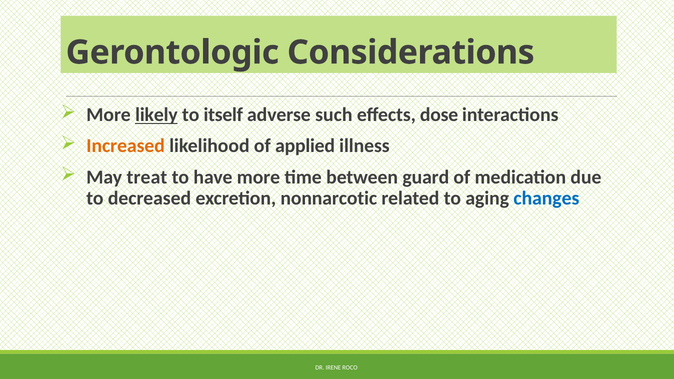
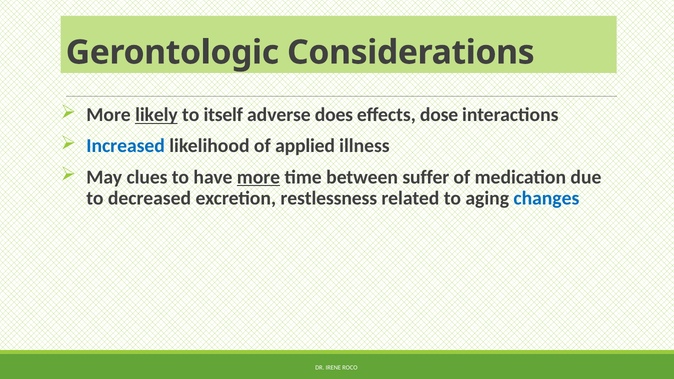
such: such -> does (334, 115)
Increased colour: orange -> blue (126, 146)
treat: treat -> clues (147, 177)
more underline: none -> present (258, 177)
guard: guard -> suffer (426, 177)
nonnarcotic: nonnarcotic -> restlessness (329, 198)
